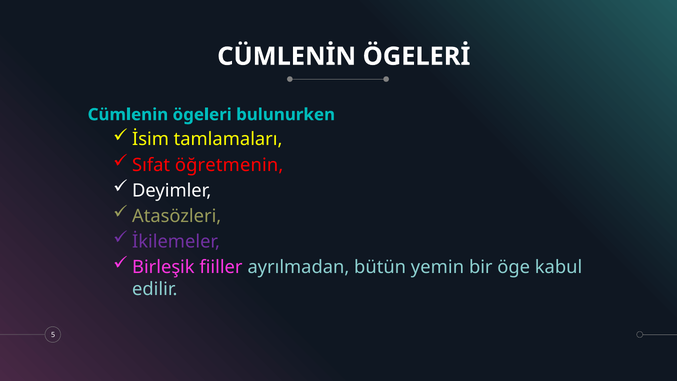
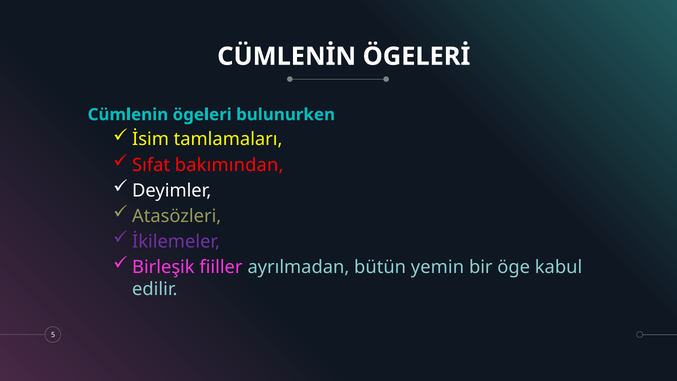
öğretmenin: öğretmenin -> bakımından (229, 165)
